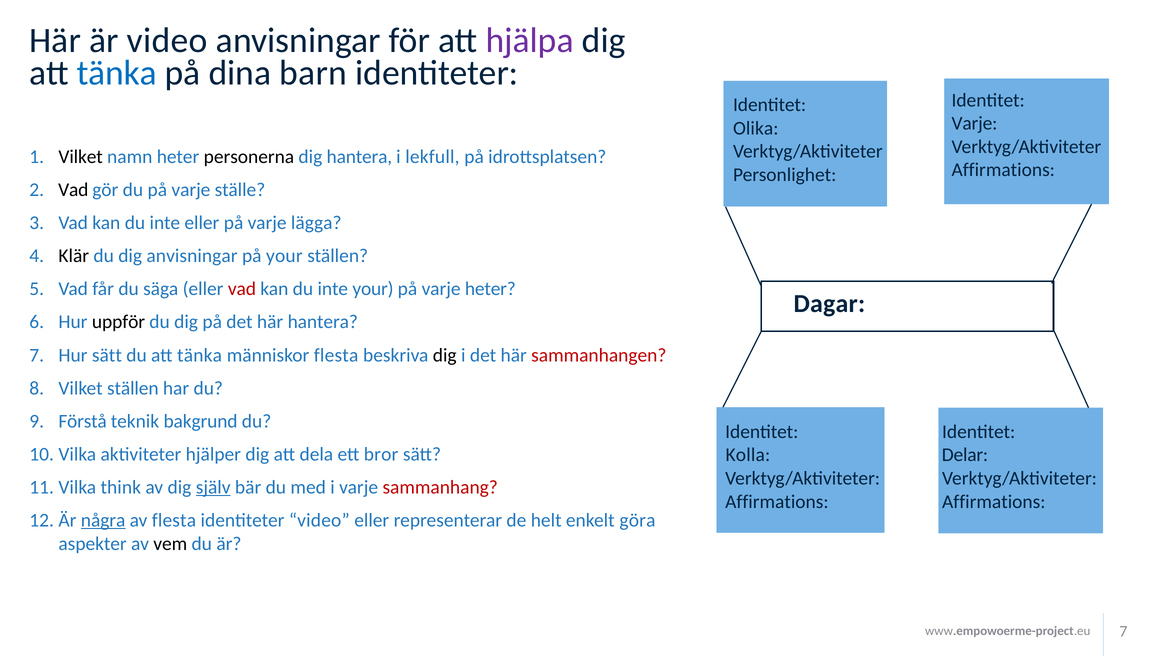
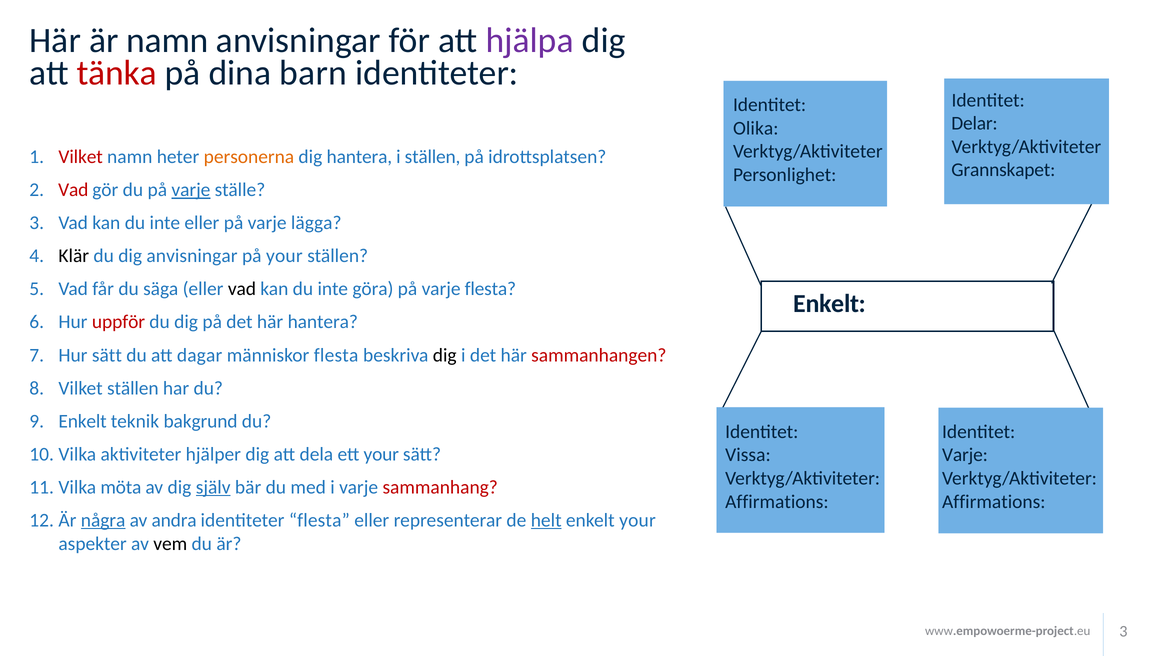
är video: video -> namn (167, 41)
tänka colour: blue -> red (117, 73)
Varje: Varje -> Delar (974, 123)
Vilket colour: black -> red (81, 157)
personerna colour: black -> orange (249, 157)
i lekfull: lekfull -> ställen (433, 157)
Affirmations: Affirmations -> Grannskapet (1003, 170)
Vad colour: black -> red (73, 190)
varje underline: none -> present (191, 190)
vad colour: red -> black (242, 289)
inte your: your -> göra (373, 289)
varje heter: heter -> flesta (490, 289)
Dagar: Dagar -> Enkelt (830, 304)
uppför colour: black -> red (118, 322)
du att tänka: tänka -> dagar (200, 355)
Förstå: Förstå -> Enkelt (83, 421)
ett bror: bror -> your (381, 454)
Kolla: Kolla -> Vissa (748, 455)
Delar: Delar -> Varje (965, 455)
think: think -> möta (121, 488)
av flesta: flesta -> andra (174, 521)
identiteter video: video -> flesta (319, 521)
helt underline: none -> present (546, 521)
enkelt göra: göra -> your (637, 521)
www.empowoerme-project.eu 7: 7 -> 3 (1123, 632)
